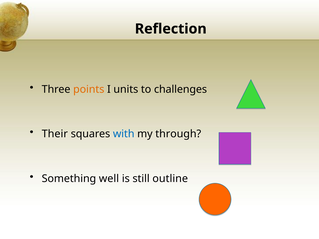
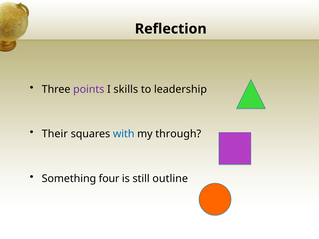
points colour: orange -> purple (89, 89)
units: units -> skills (126, 89)
challenges: challenges -> leadership (180, 89)
well: well -> four (109, 179)
